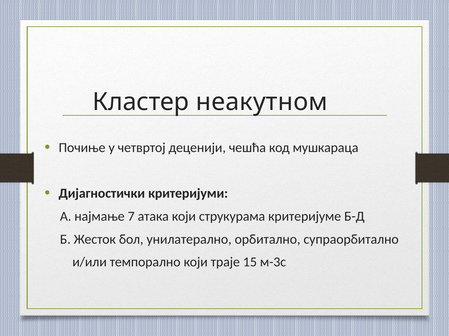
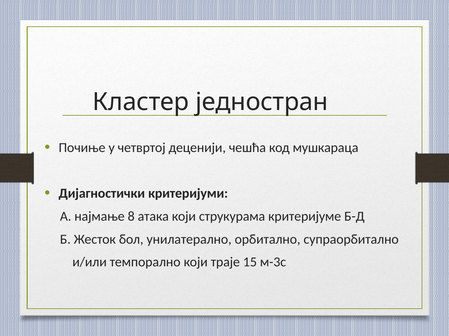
неакутном: неакутном -> једностран (262, 102)
7: 7 -> 8 (131, 217)
